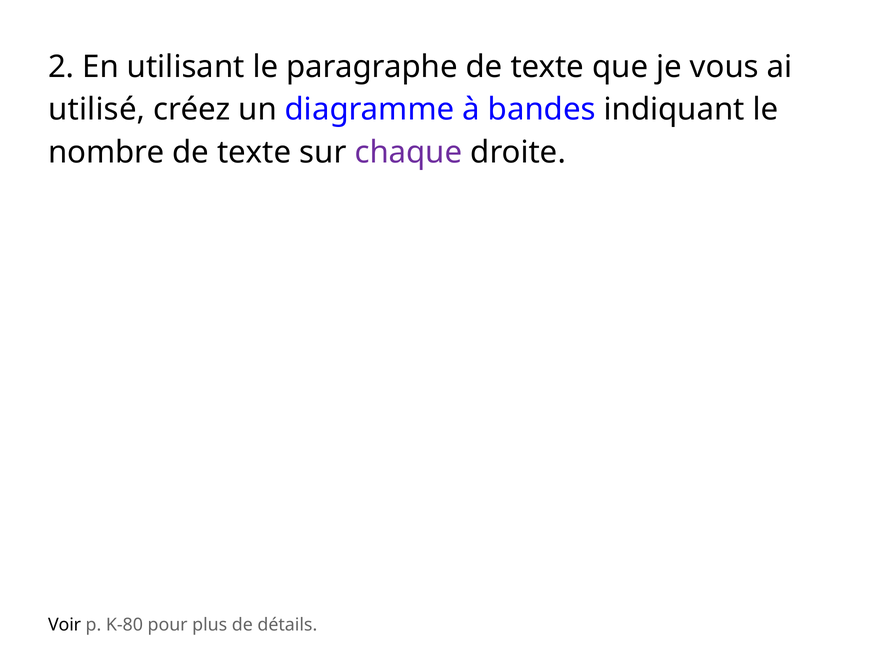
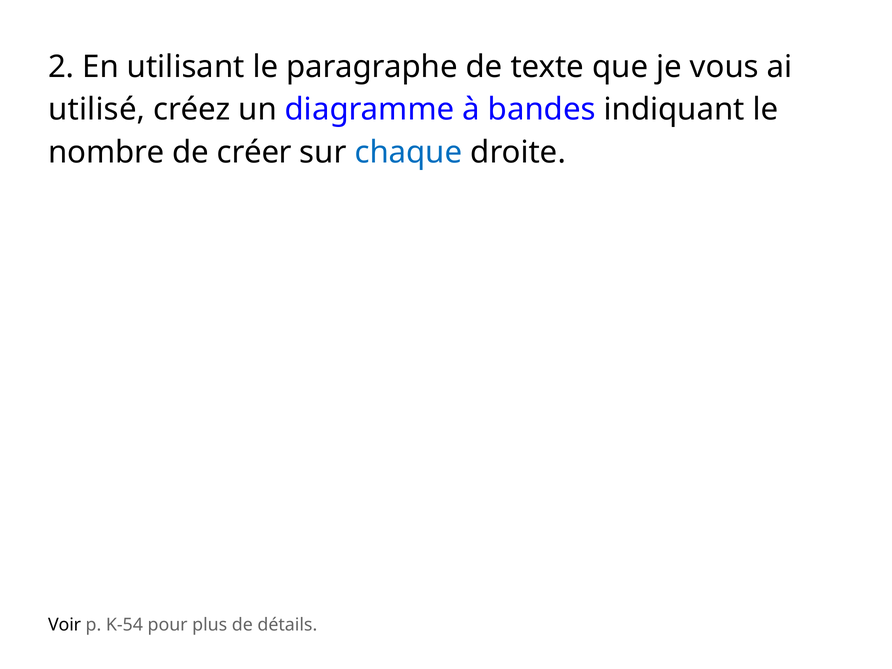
nombre de texte: texte -> créer (254, 152)
chaque colour: purple -> blue (408, 152)
K-80: K-80 -> K-54 (124, 625)
